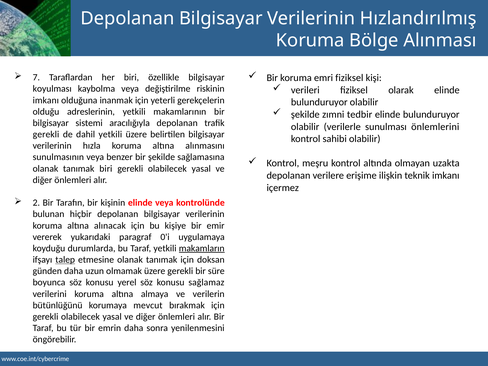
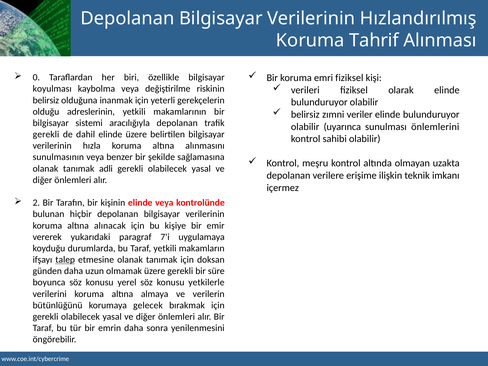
Bölge: Bölge -> Tahrif (374, 40)
7: 7 -> 0 (36, 77)
imkanı: imkanı -> belirsiz (46, 100)
şekilde: şekilde -> belirsiz (305, 114)
tedbir: tedbir -> veriler (360, 114)
verilerle: verilerle -> uyarınca (342, 127)
dahil yetkili: yetkili -> elinde (110, 134)
tanımak biri: biri -> adli (106, 169)
0'i: 0'i -> 7'i (165, 237)
makamların underline: present -> none (202, 248)
sağlamaz: sağlamaz -> yetkilerle (206, 283)
mevcut: mevcut -> gelecek (148, 305)
